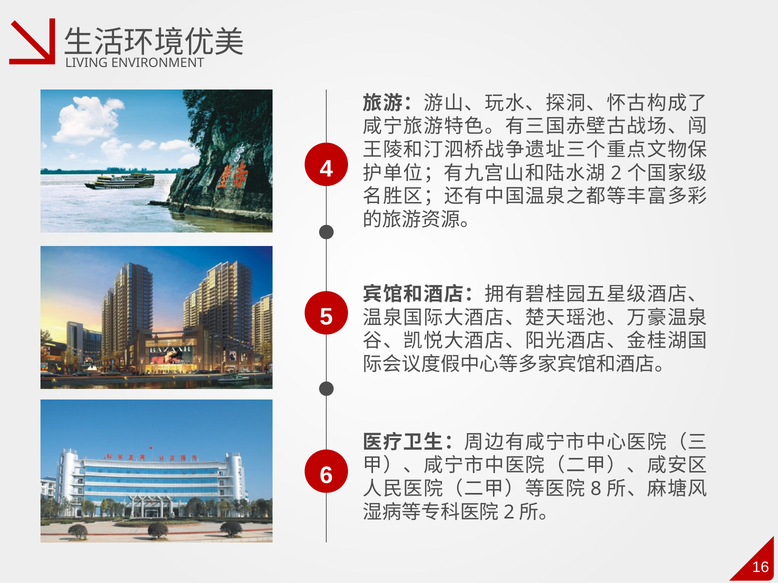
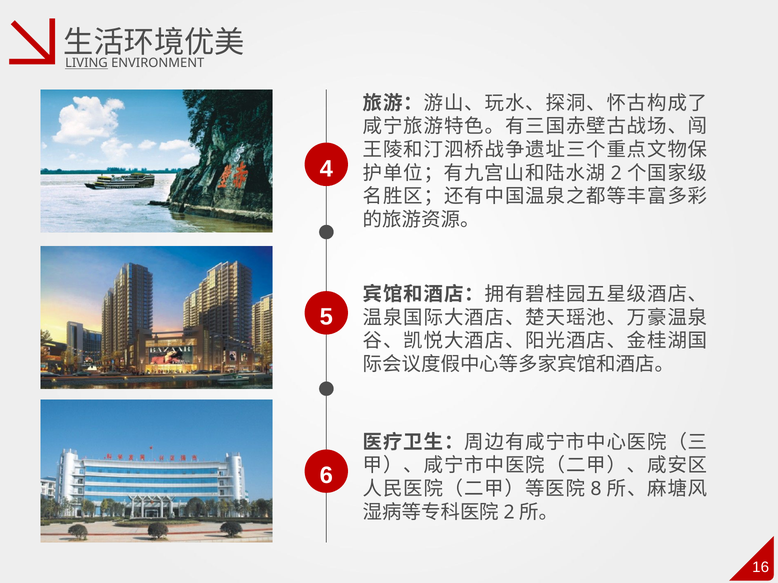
LIVING underline: none -> present (86, 63)
